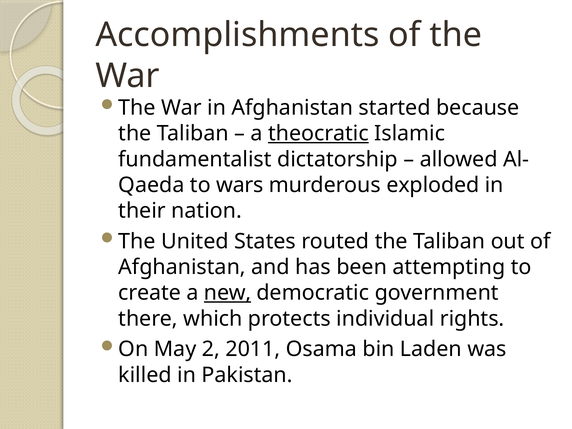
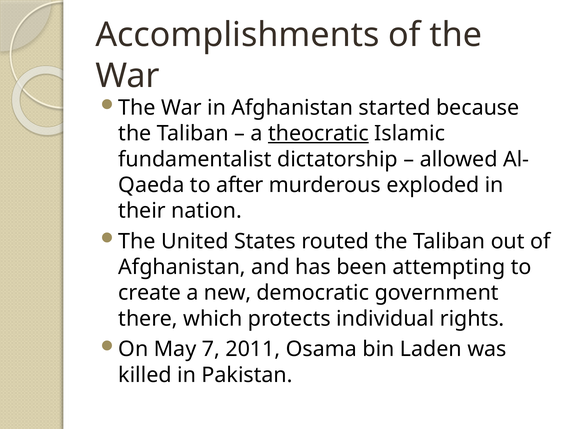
wars: wars -> after (240, 185)
new underline: present -> none (228, 293)
2: 2 -> 7 (211, 349)
